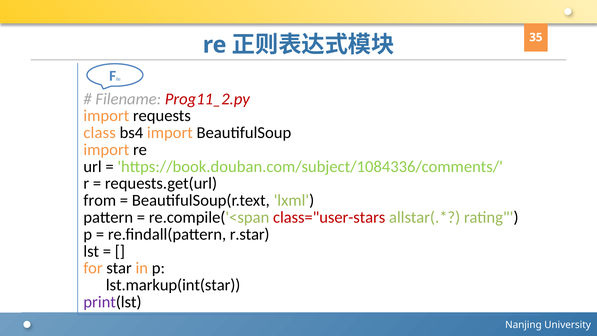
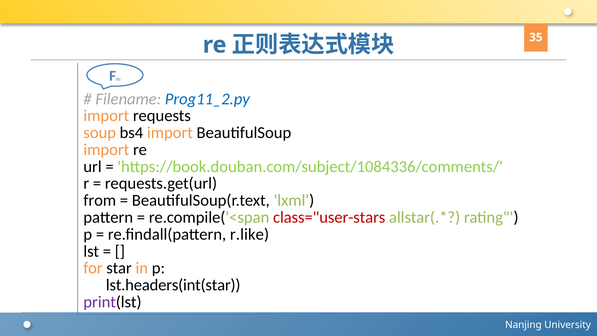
Prog11_2.py colour: red -> blue (207, 99)
class: class -> soup (100, 133)
r.star: r.star -> r.like (250, 234)
lst.markup(int(star: lst.markup(int(star -> lst.headers(int(star (173, 285)
